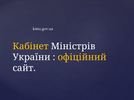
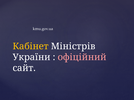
офіційний colour: yellow -> pink (82, 57)
